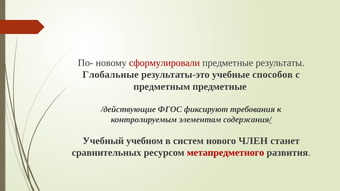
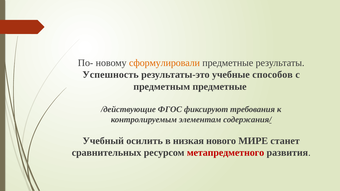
сформулировали colour: red -> orange (164, 63)
Глобальные: Глобальные -> Успешность (111, 75)
учебном: учебном -> осилить (145, 141)
систем: систем -> низкая (188, 141)
ЧЛЕН: ЧЛЕН -> МИРЕ (253, 141)
